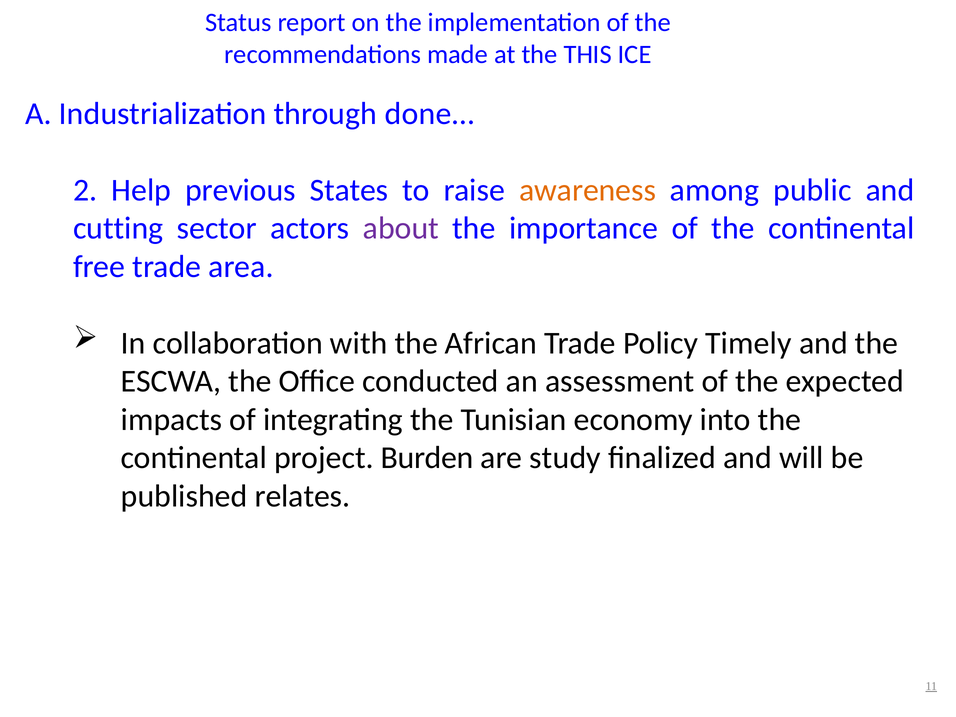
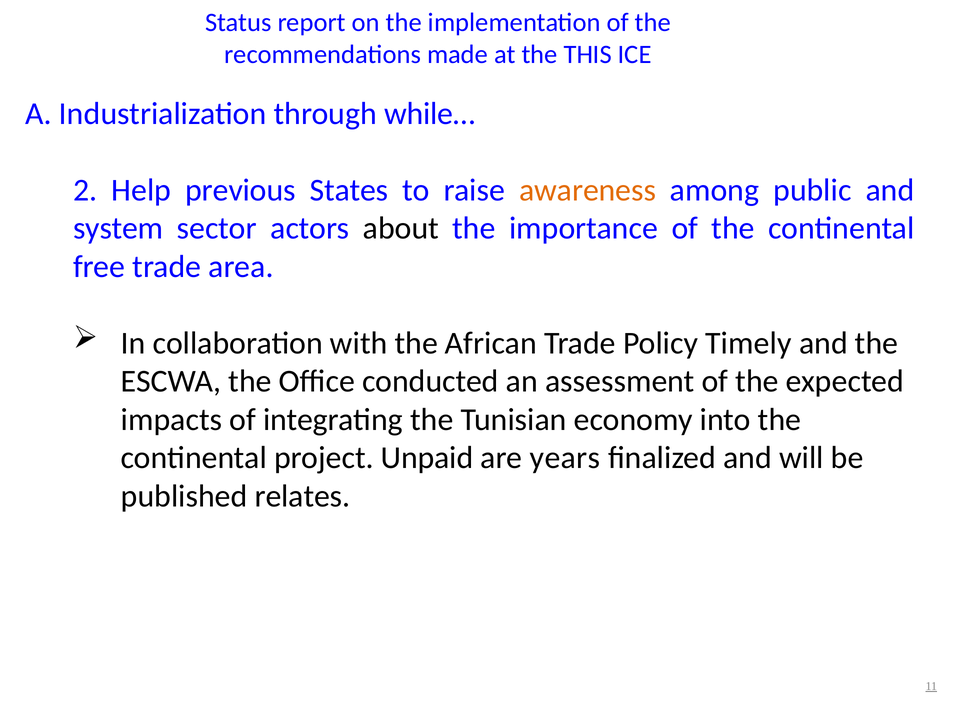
done…: done… -> while… (430, 114)
cutting: cutting -> system (118, 228)
about colour: purple -> black (401, 228)
Burden: Burden -> Unpaid (427, 458)
study: study -> years (565, 458)
